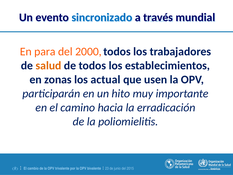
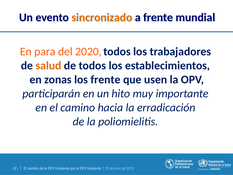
sincronizado colour: blue -> orange (102, 17)
a través: través -> frente (158, 17)
2000: 2000 -> 2020 (88, 51)
los actual: actual -> frente (106, 79)
